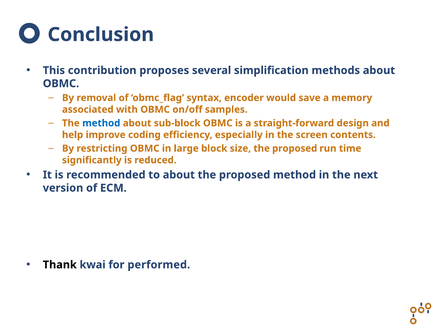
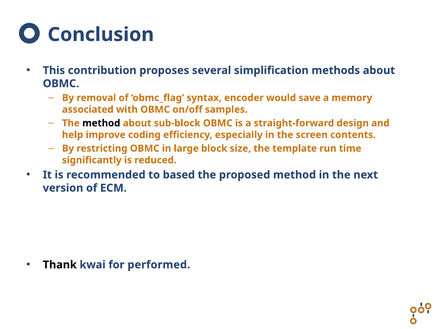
method colour: blue -> black (101, 123)
size the proposed: proposed -> template (295, 149)
to about: about -> based (179, 175)
